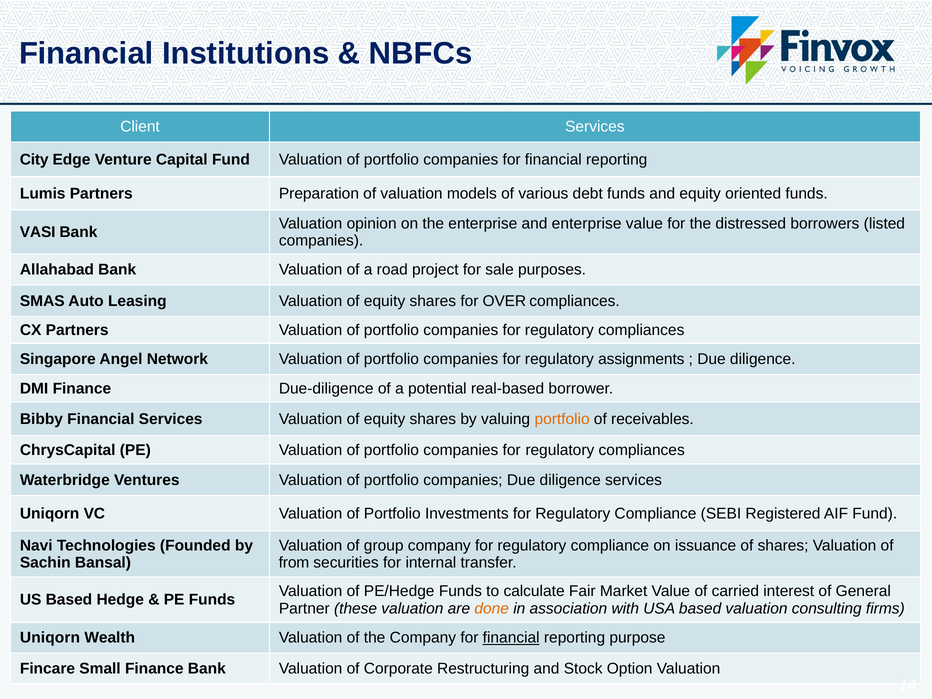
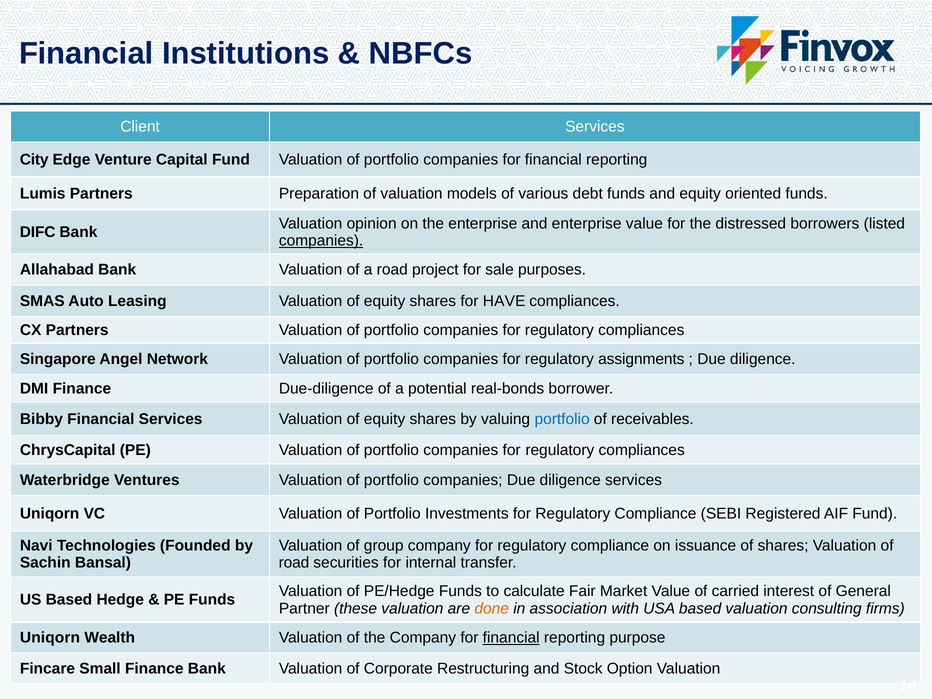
VASI: VASI -> DIFC (38, 232)
companies underline: none -> present (321, 241)
OVER: OVER -> HAVE (504, 301)
real-based: real-based -> real-bonds (508, 389)
portfolio colour: orange -> blue (562, 419)
from: from -> road (294, 563)
